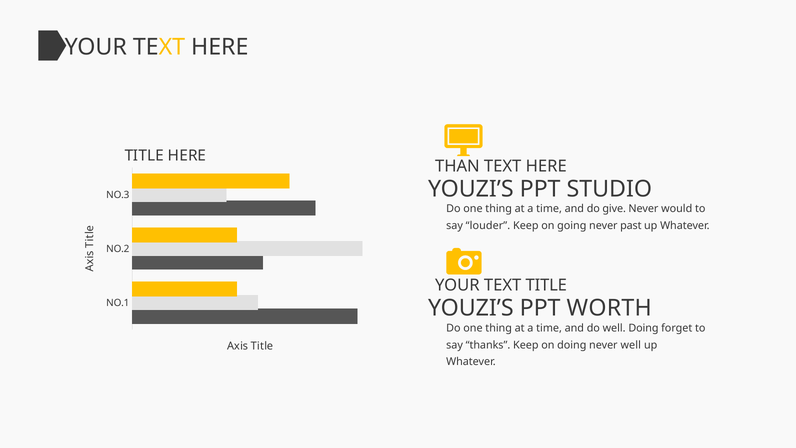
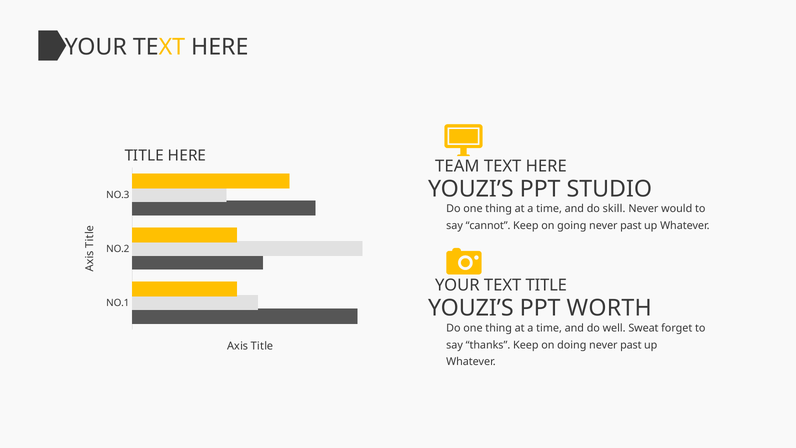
THAN: THAN -> TEAM (457, 166)
give: give -> skill (614, 209)
louder: louder -> cannot (488, 226)
well Doing: Doing -> Sweat (643, 328)
well: well -> past (631, 345)
